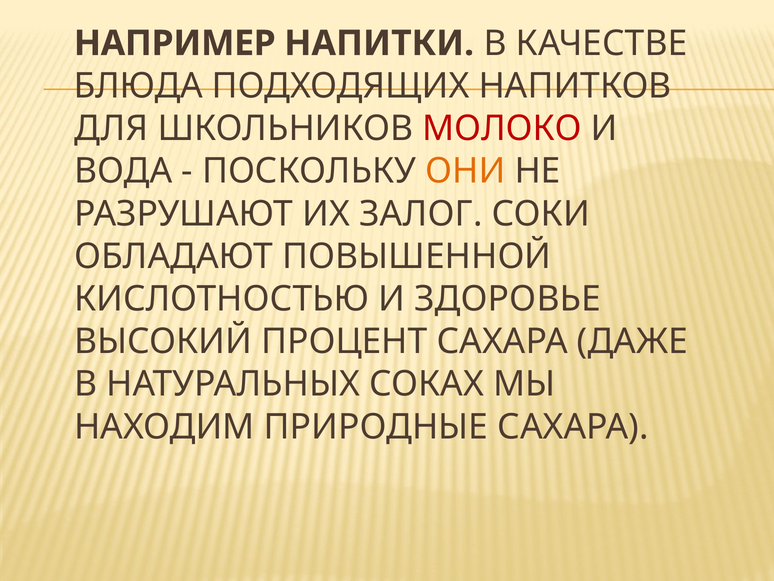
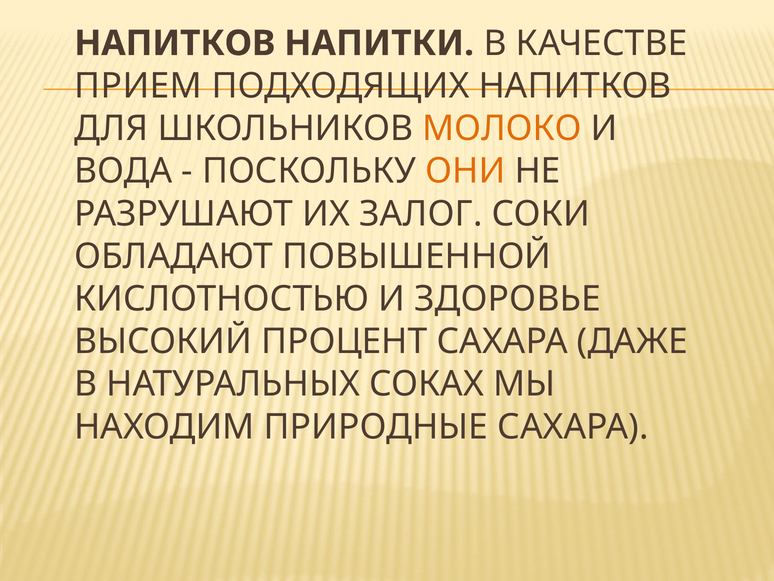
НАПРИМЕР: НАПРИМЕР -> НАПИТКОВ (175, 43)
БЛЮДА: БЛЮДА -> ПРИЕМ (138, 86)
МОЛОКО colour: red -> orange (502, 128)
